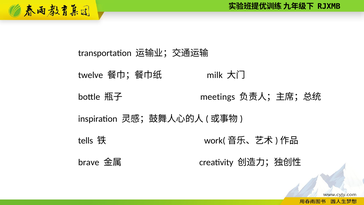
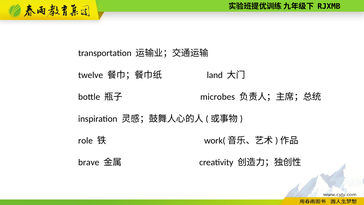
milk: milk -> land (215, 75)
meetings: meetings -> microbes (218, 97)
tells: tells -> role (85, 140)
